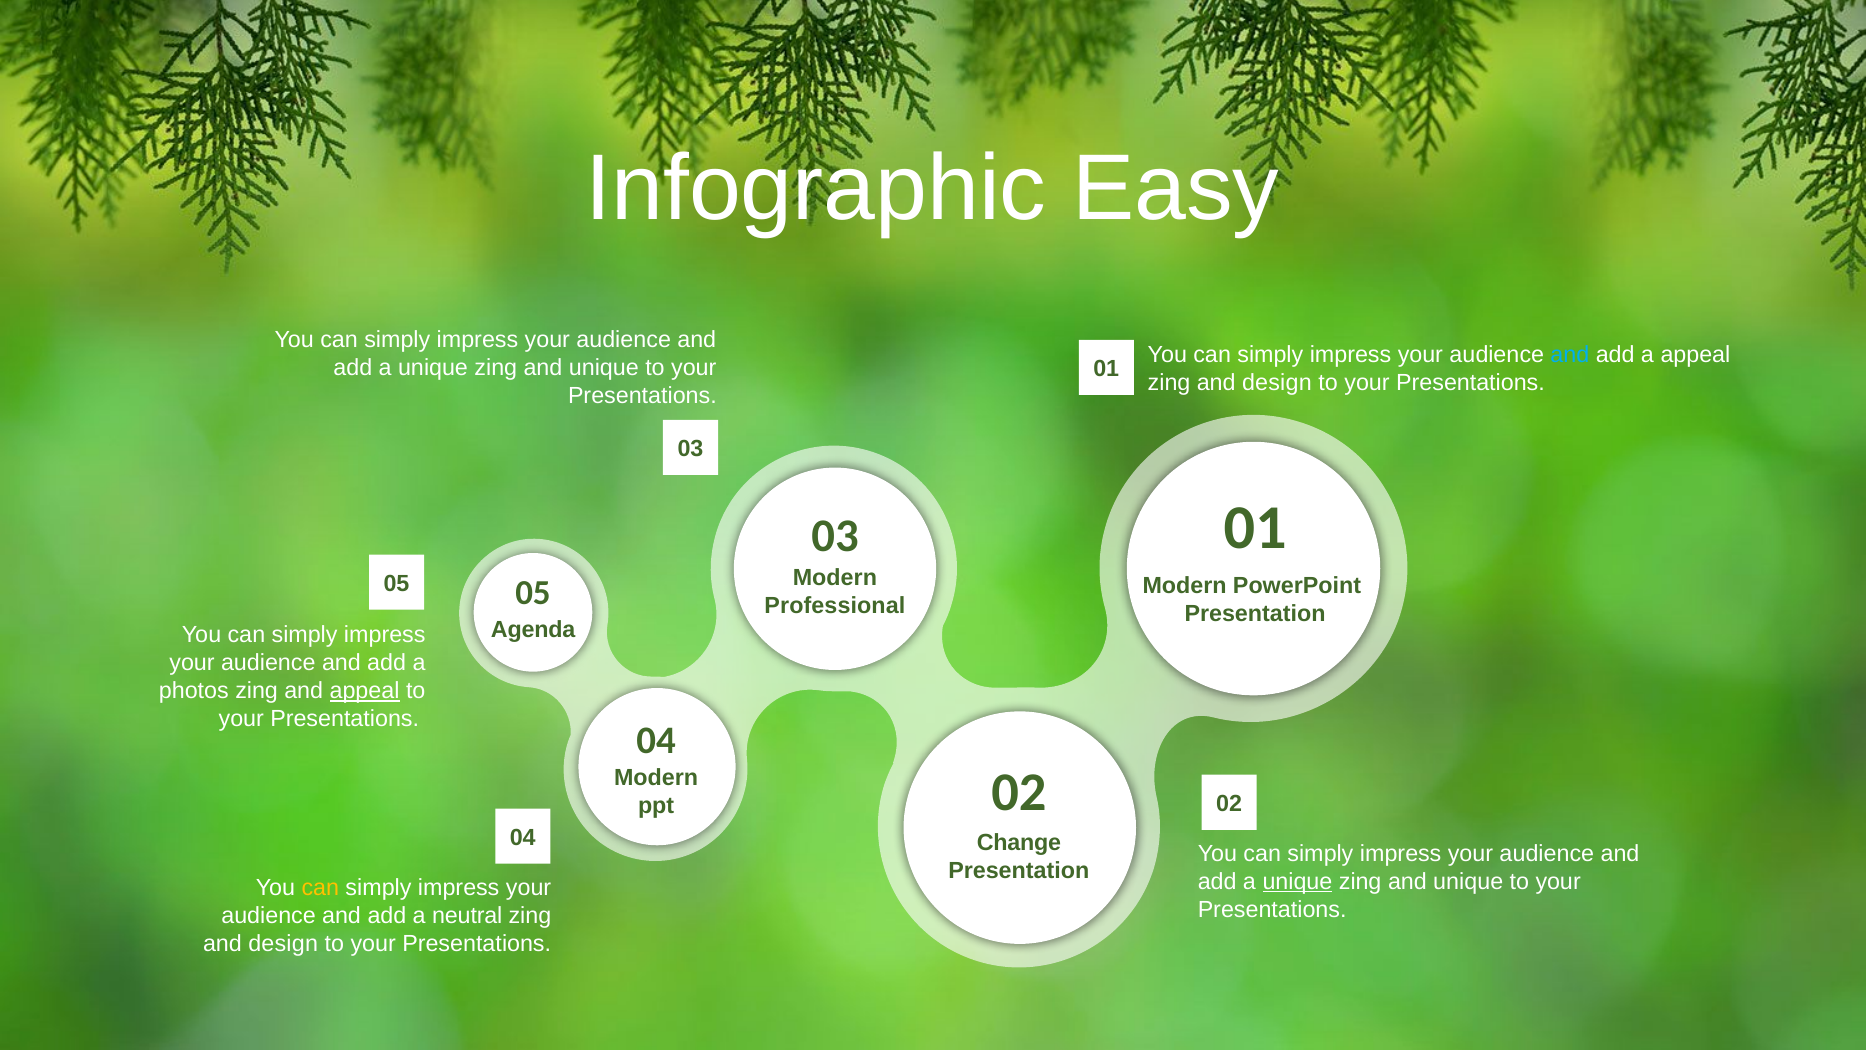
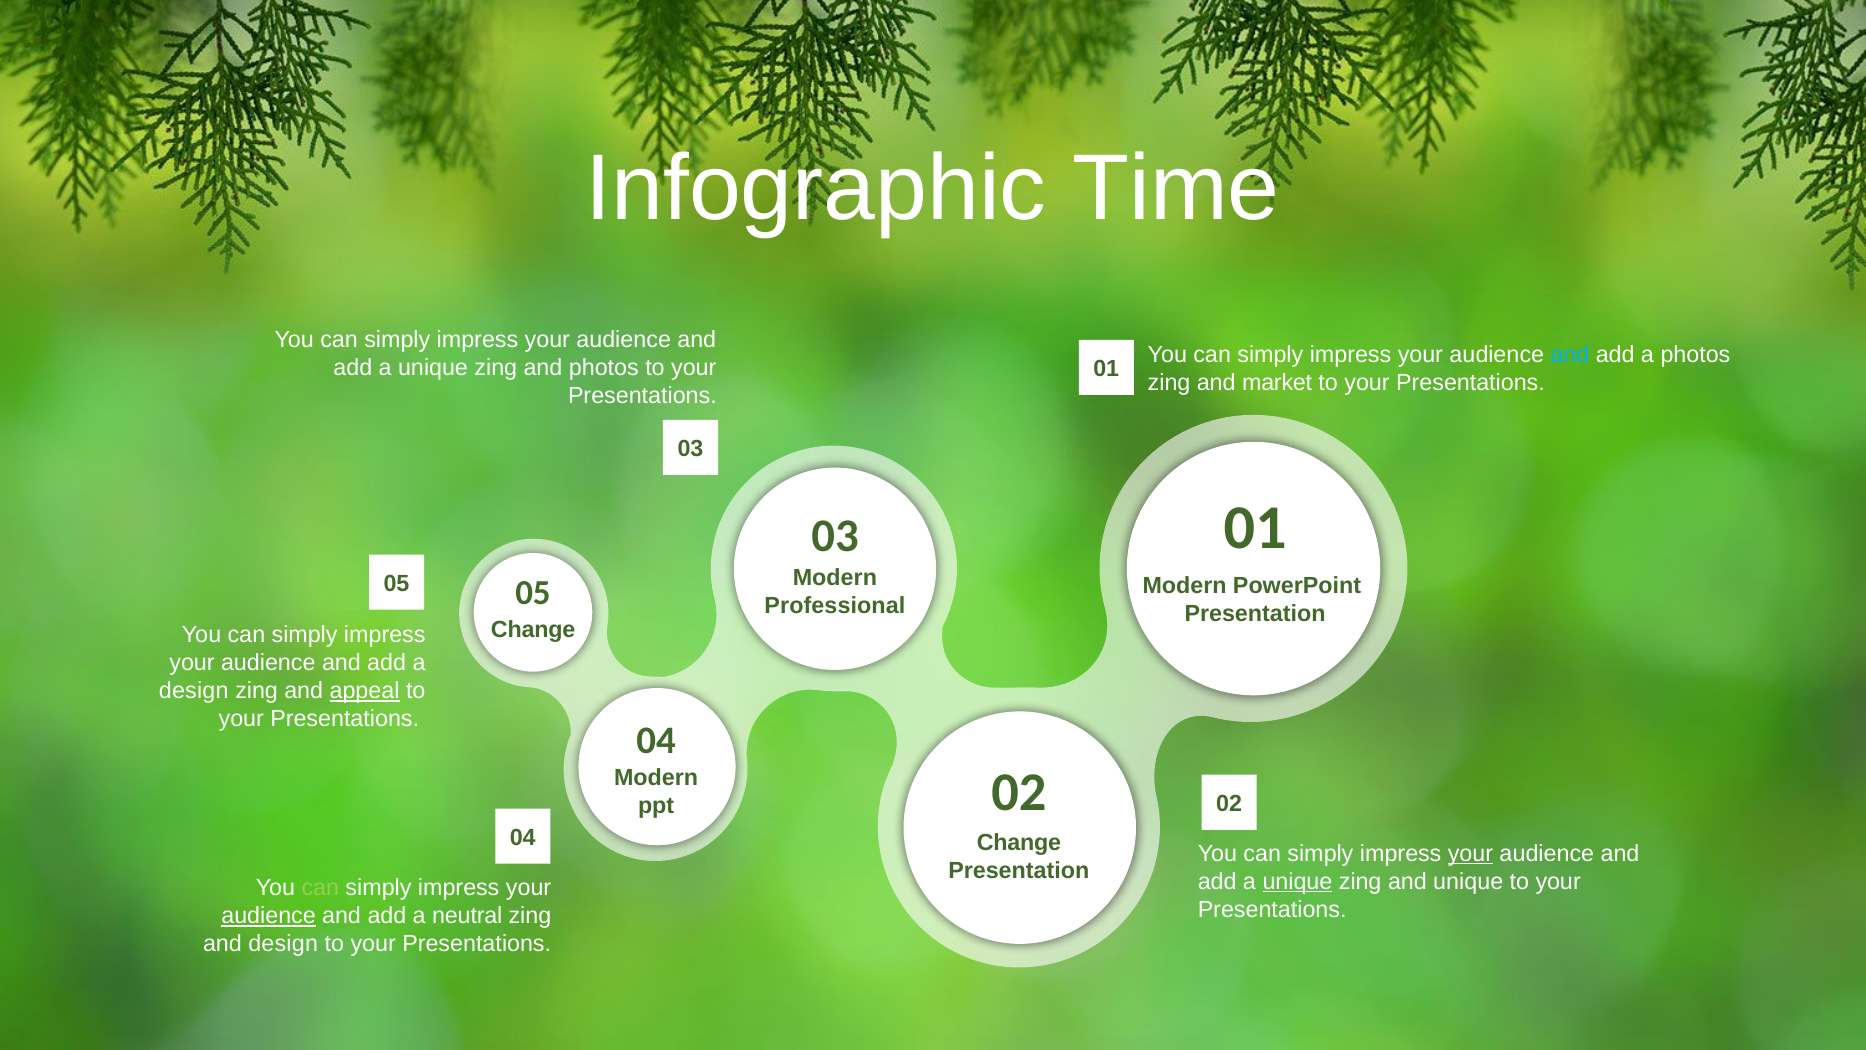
Easy: Easy -> Time (1176, 189)
a appeal: appeal -> photos (1695, 354)
unique: unique -> photos (604, 368)
design: design -> market (1277, 382)
Agenda: Agenda -> Change (533, 629)
photos: photos -> design (194, 691)
your underline: none -> present (1470, 853)
can colour: yellow -> light green (320, 888)
audience underline: none -> present (269, 916)
